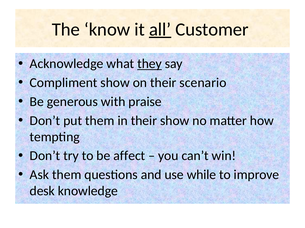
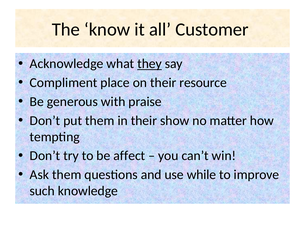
all underline: present -> none (160, 30)
Compliment show: show -> place (115, 83)
scenario: scenario -> resource (203, 83)
desk: desk -> such (42, 192)
